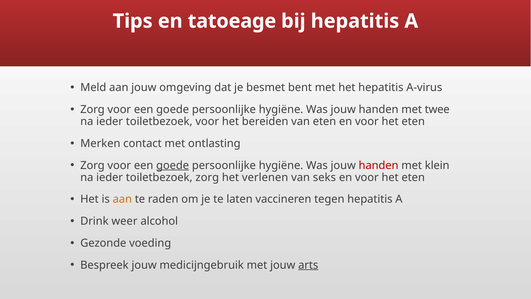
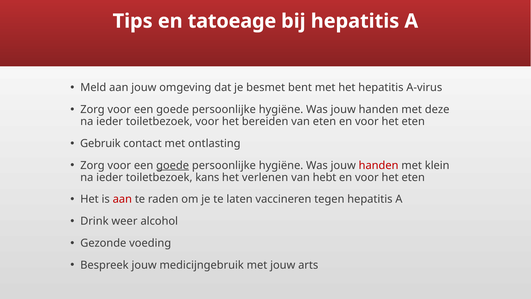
twee: twee -> deze (437, 109)
Merken: Merken -> Gebruik (100, 143)
toiletbezoek zorg: zorg -> kans (207, 177)
seks: seks -> hebt (325, 177)
aan colour: orange -> red (122, 199)
arts underline: present -> none (308, 265)
